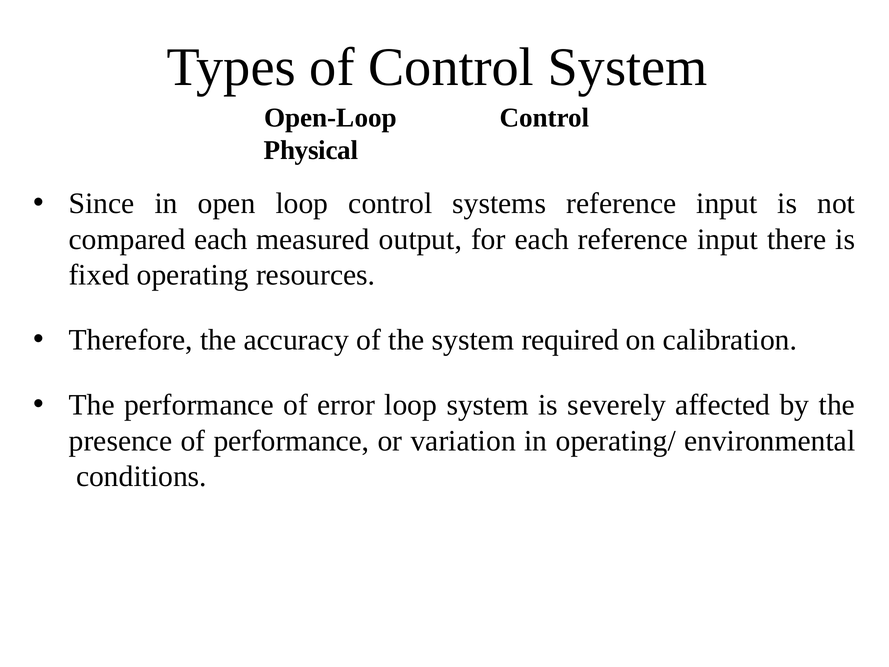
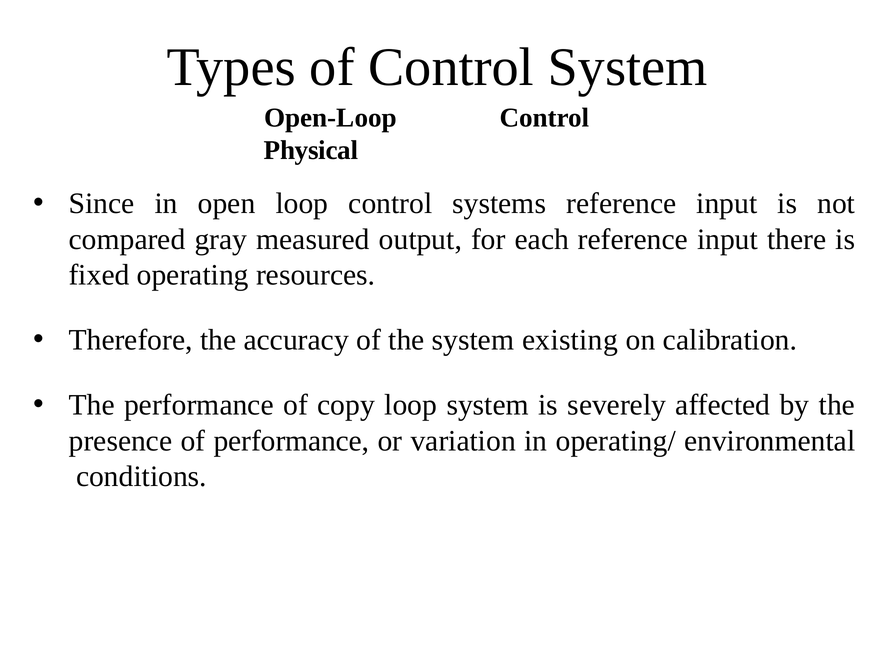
compared each: each -> gray (221, 239)
required: required -> existing (570, 340)
error: error -> copy (346, 405)
